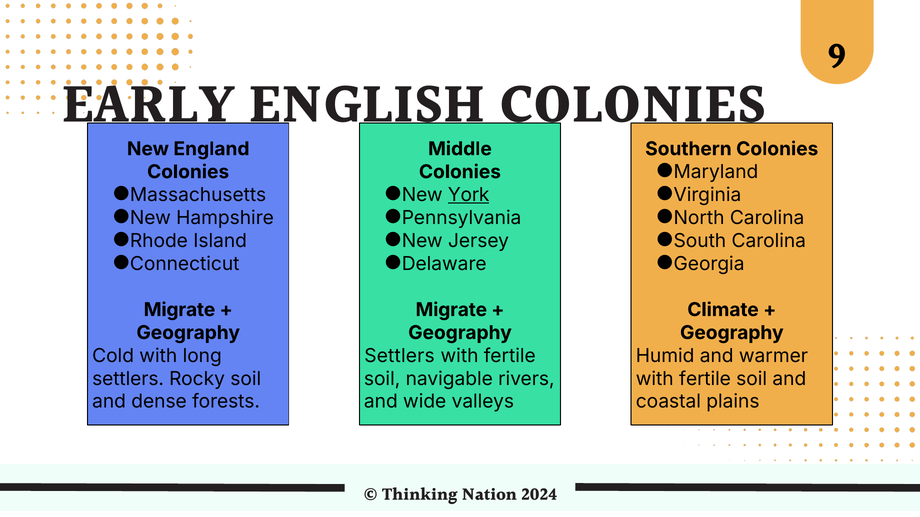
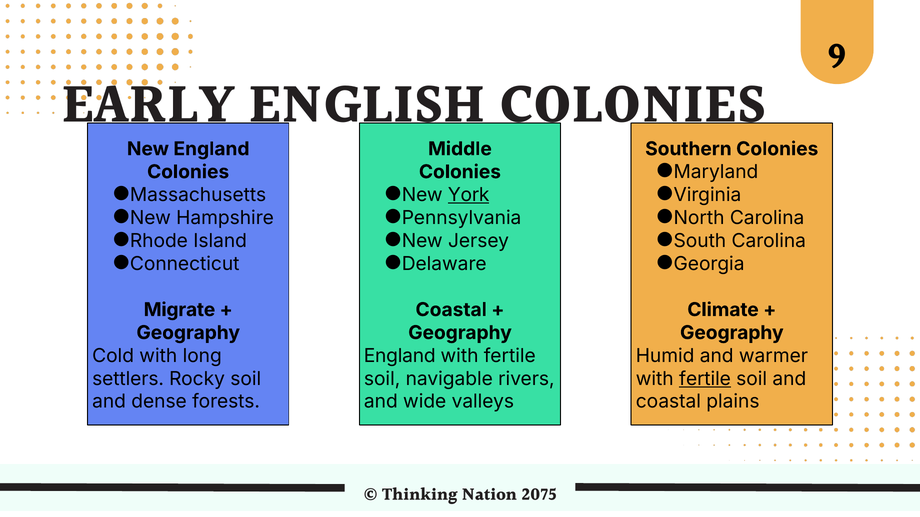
Migrate: Migrate -> Coastal (451, 310)
Settlers: Settlers -> England (400, 356)
fertile underline: none -> present (705, 379)
2024: 2024 -> 2075 (539, 495)
